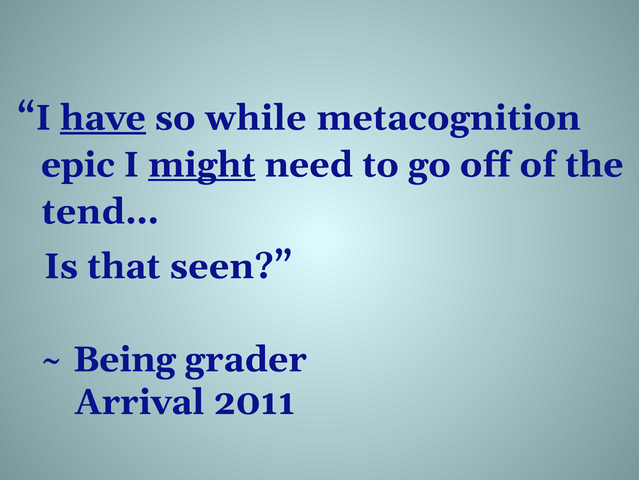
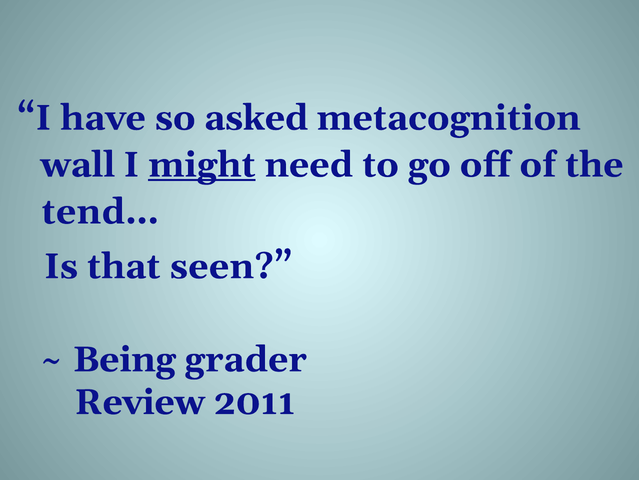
have underline: present -> none (103, 118)
while: while -> asked (256, 118)
epic: epic -> wall (78, 165)
Arrival: Arrival -> Review (140, 402)
